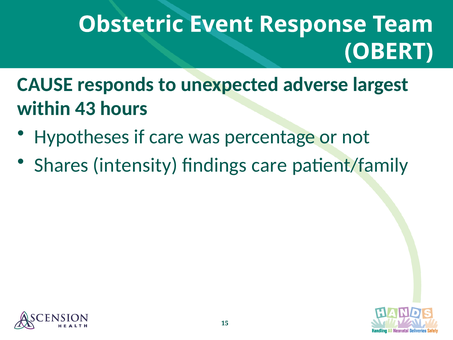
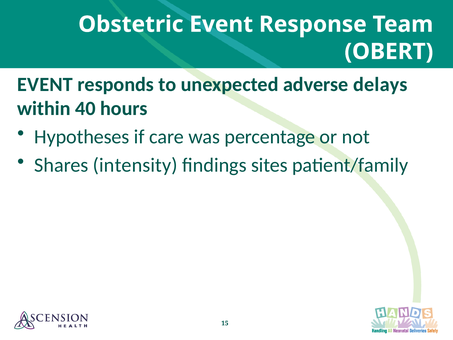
CAUSE: CAUSE -> EVENT (45, 84)
largest: largest -> delays (380, 84)
43: 43 -> 40 (85, 109)
findings care: care -> sites (269, 165)
